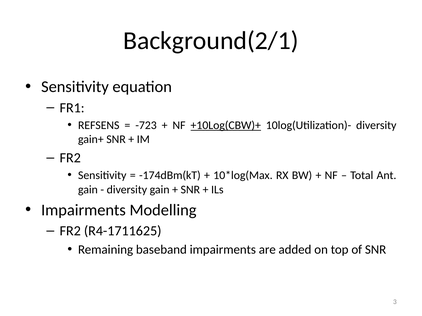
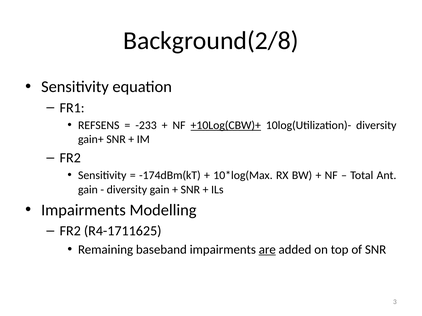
Background(2/1: Background(2/1 -> Background(2/8 (211, 41)
-723: -723 -> -233 (146, 126)
are underline: none -> present (267, 250)
